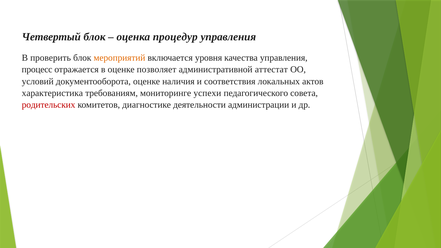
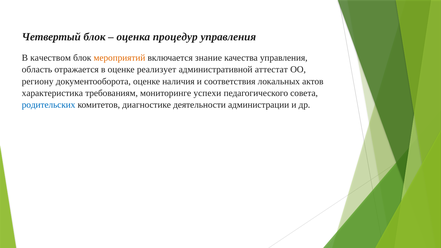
проверить: проверить -> качеством (51, 58)
уровня: уровня -> знание (209, 58)
процесс: процесс -> область (37, 70)
позволяет: позволяет -> реализует (157, 70)
условий: условий -> региону (38, 81)
родительских colour: red -> blue (49, 105)
